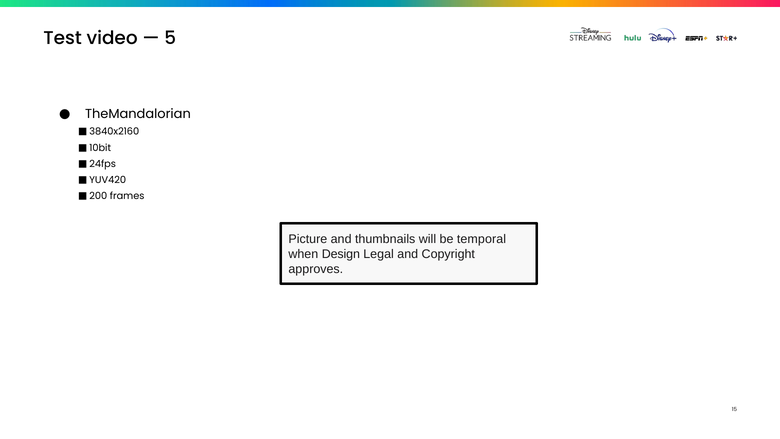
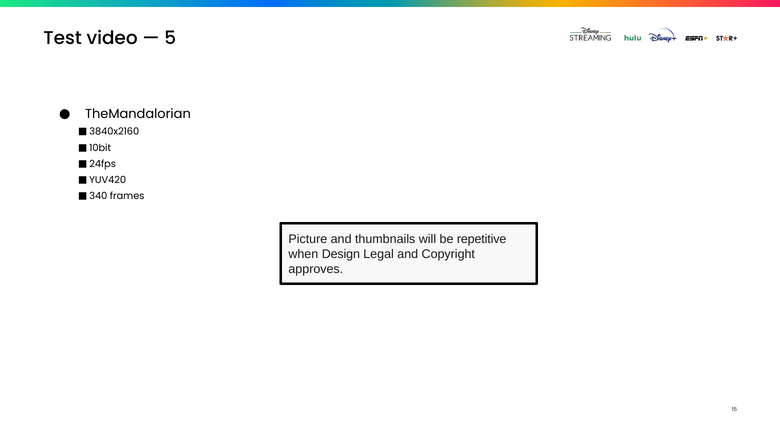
200: 200 -> 340 (98, 196)
temporal: temporal -> repetitive (482, 239)
